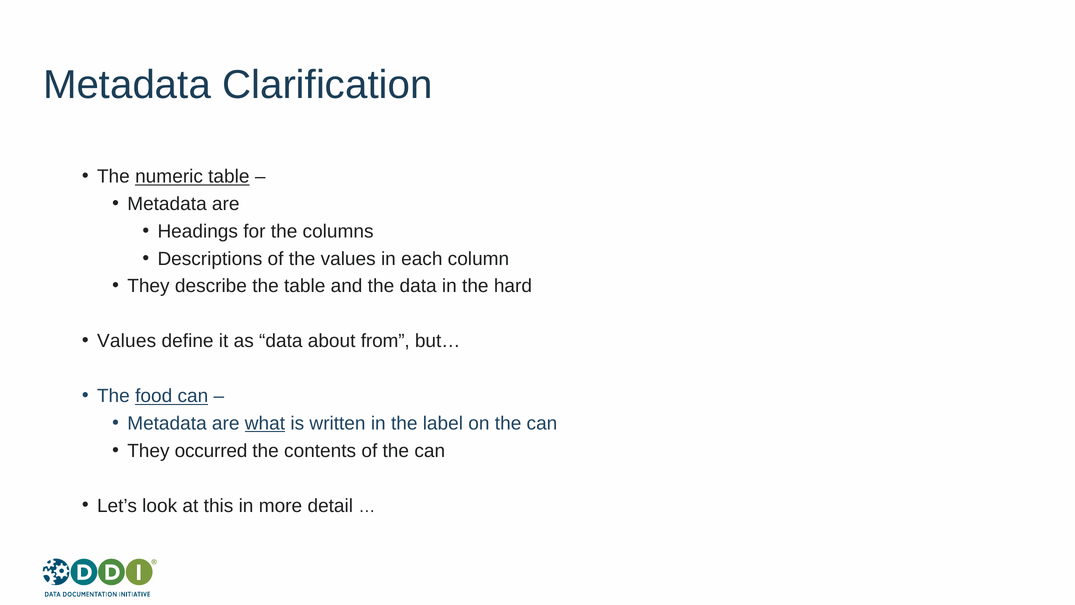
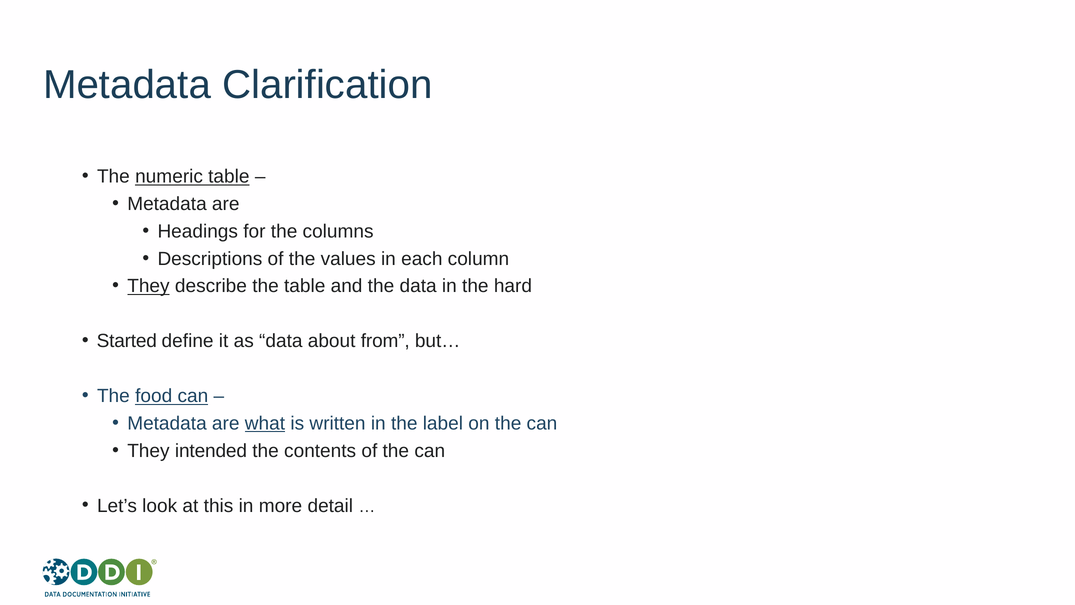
They underline: none -> present (148, 286)
Values: Values -> Started (127, 341)
occurred: occurred -> intended (211, 451)
